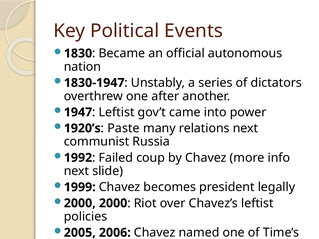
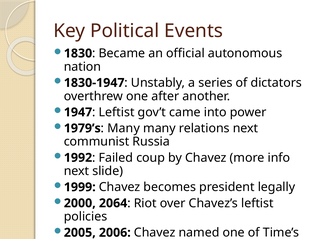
1920’s: 1920’s -> 1979’s (82, 128)
Paste: Paste -> Many (124, 128)
2000 2000: 2000 -> 2064 (113, 203)
